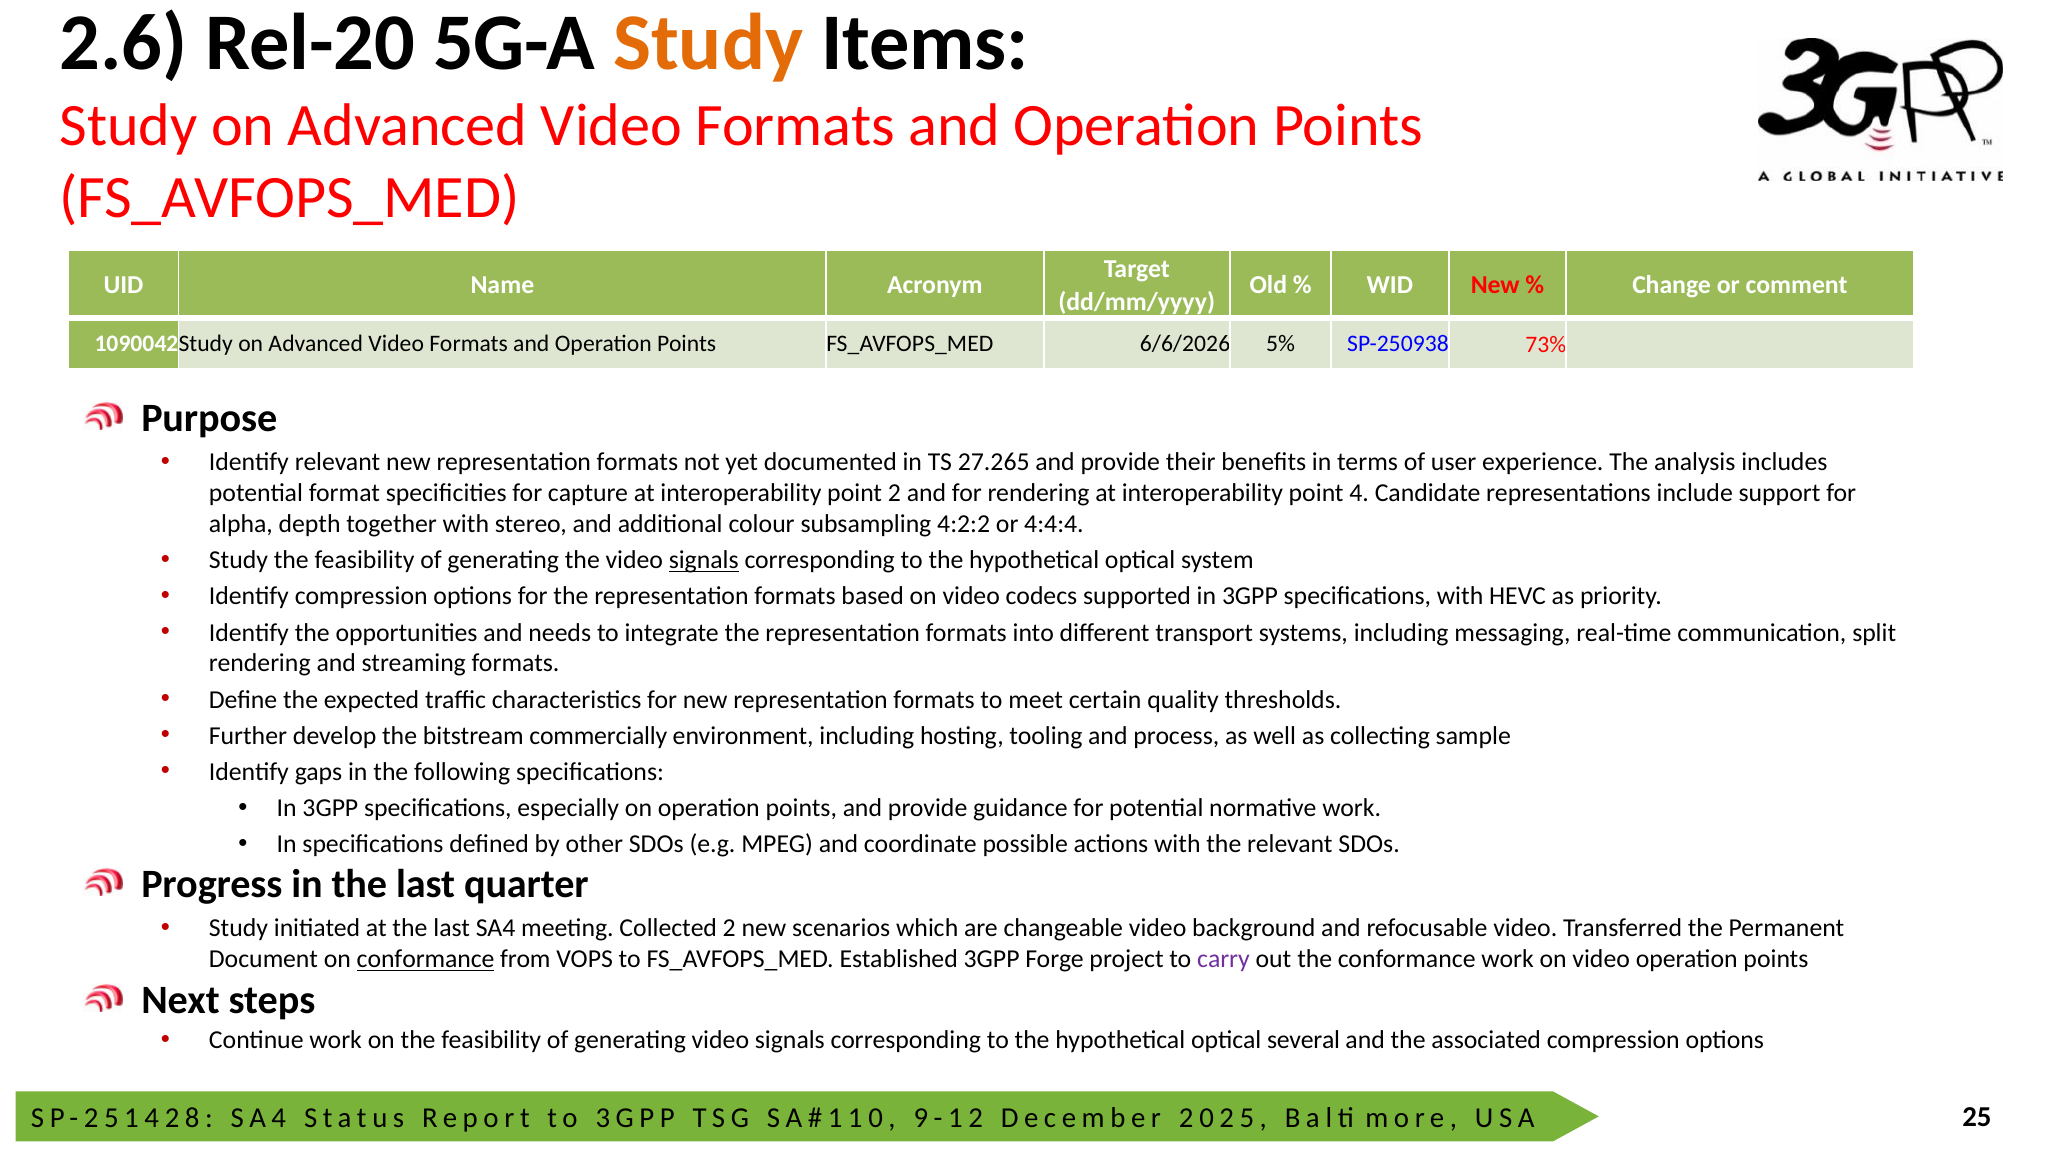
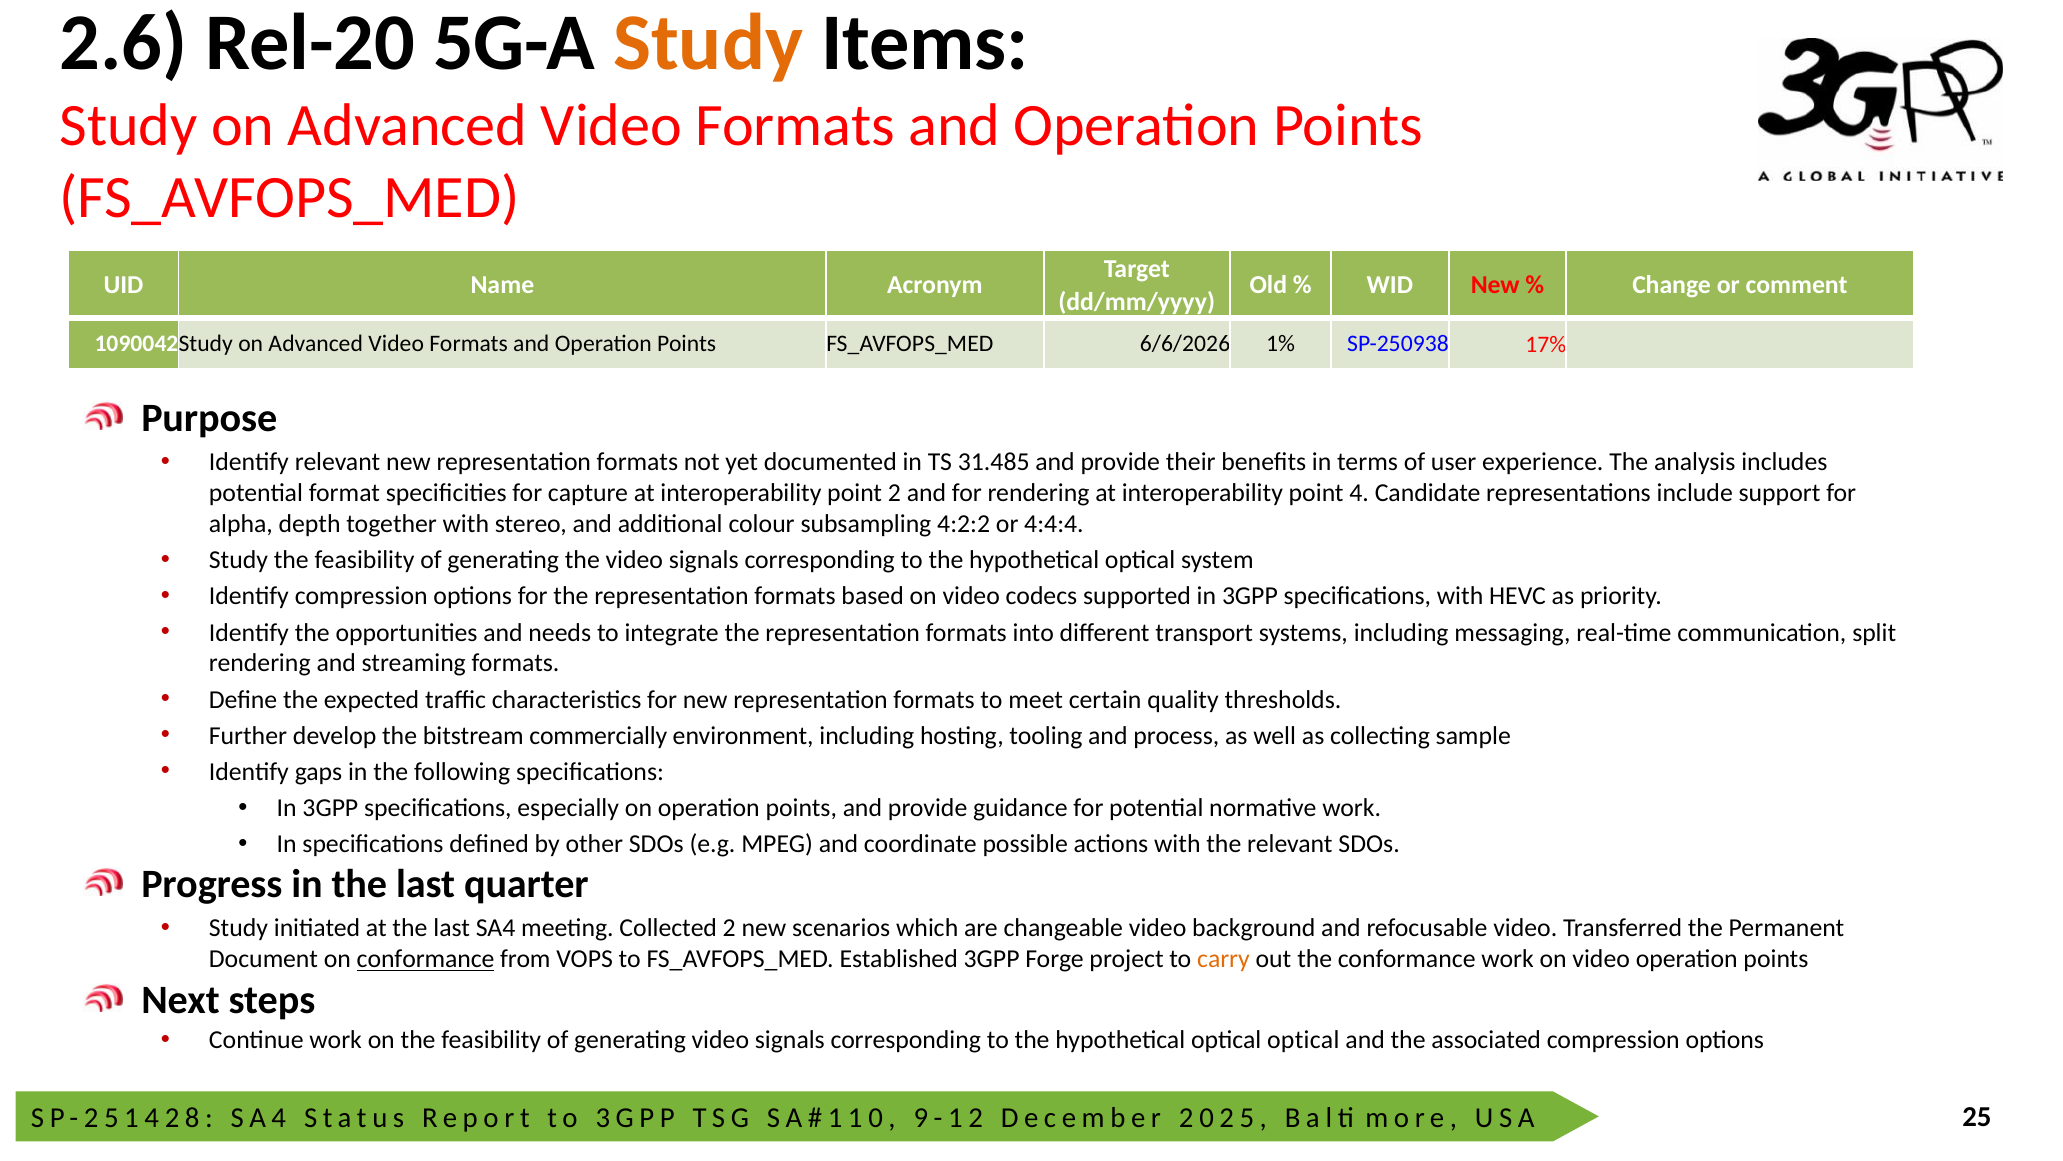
5%: 5% -> 1% (1281, 343)
73%: 73% -> 17% (1546, 344)
27.265: 27.265 -> 31.485 (994, 462)
signals underline: present -> none (704, 560)
carry colour: purple -> orange (1224, 959)
optical several: several -> optical (1303, 1039)
